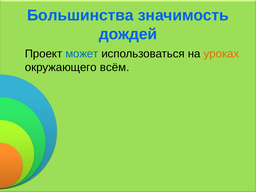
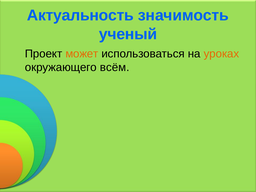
Большинства: Большинства -> Актуальность (80, 15)
дождей: дождей -> ученый (128, 34)
может colour: blue -> orange (82, 54)
